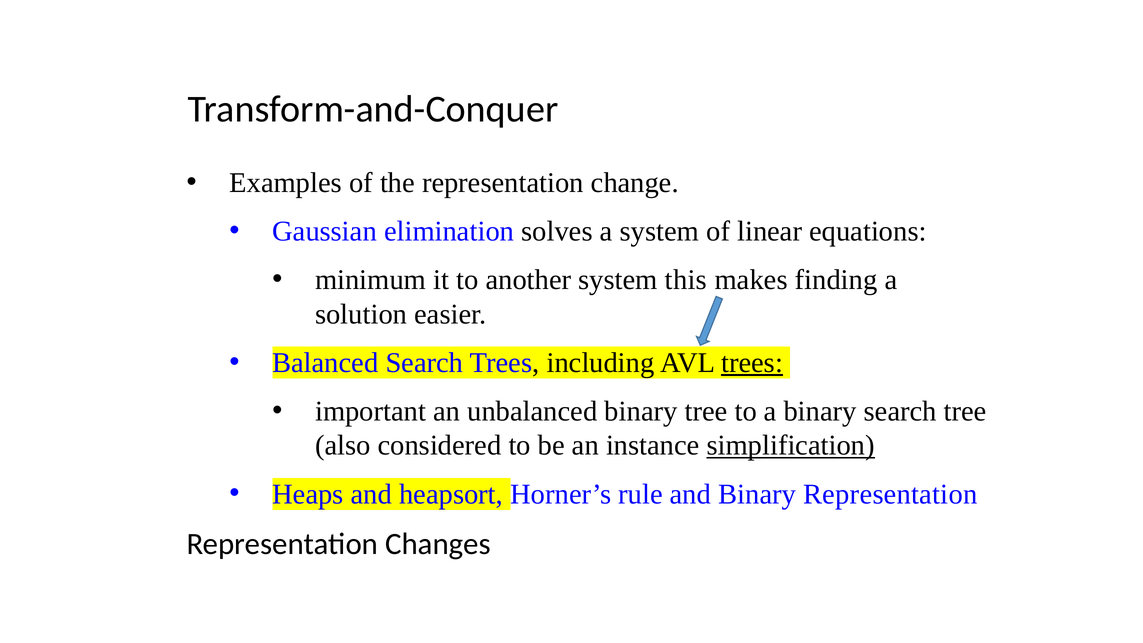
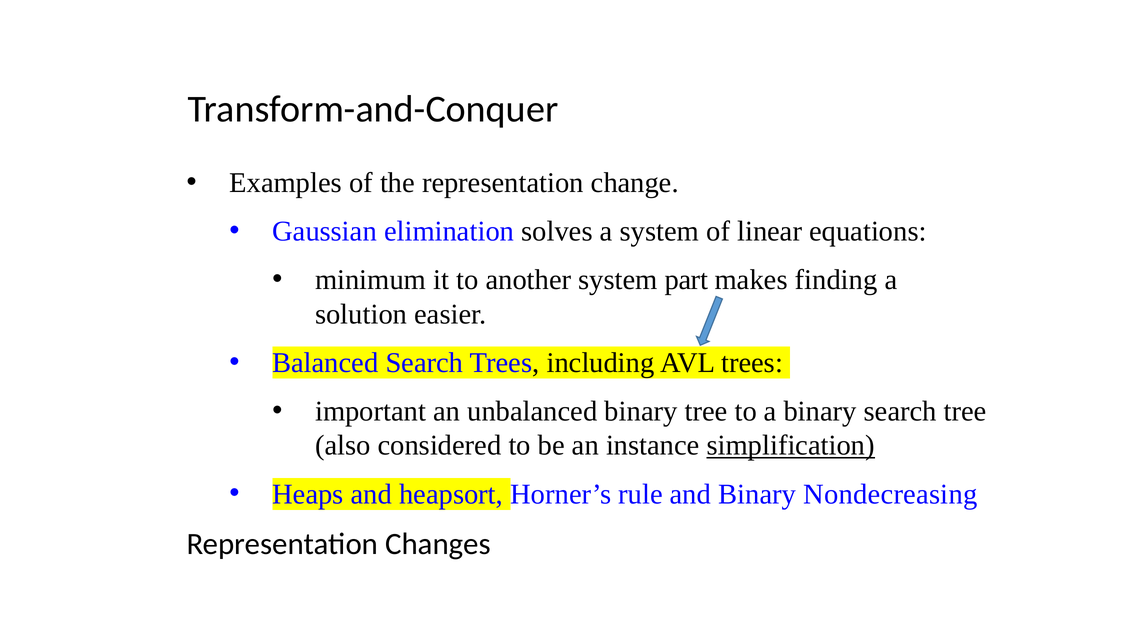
this: this -> part (686, 280)
trees underline: present -> none (752, 363)
Binary Representation: Representation -> Nondecreasing (890, 494)
